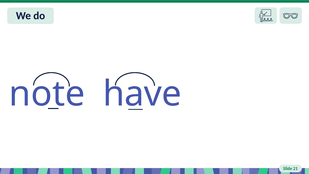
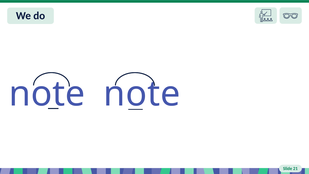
note have: have -> note (142, 94)
